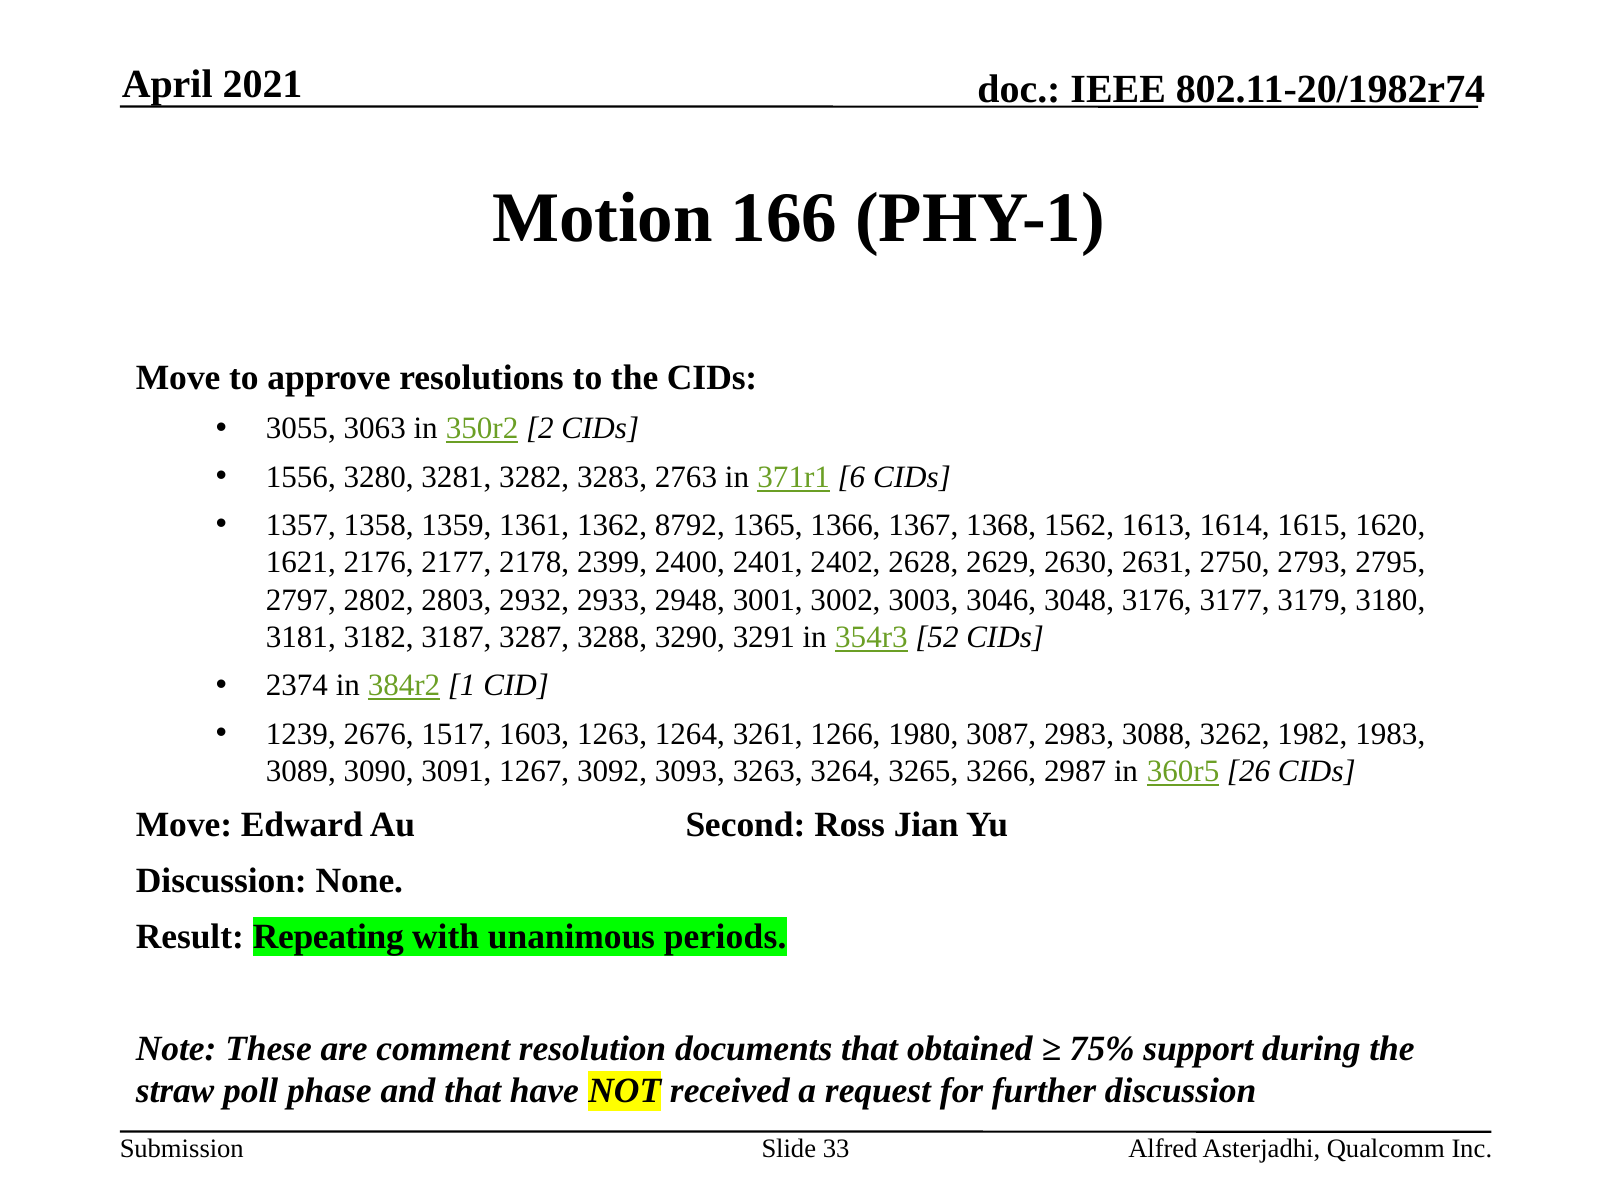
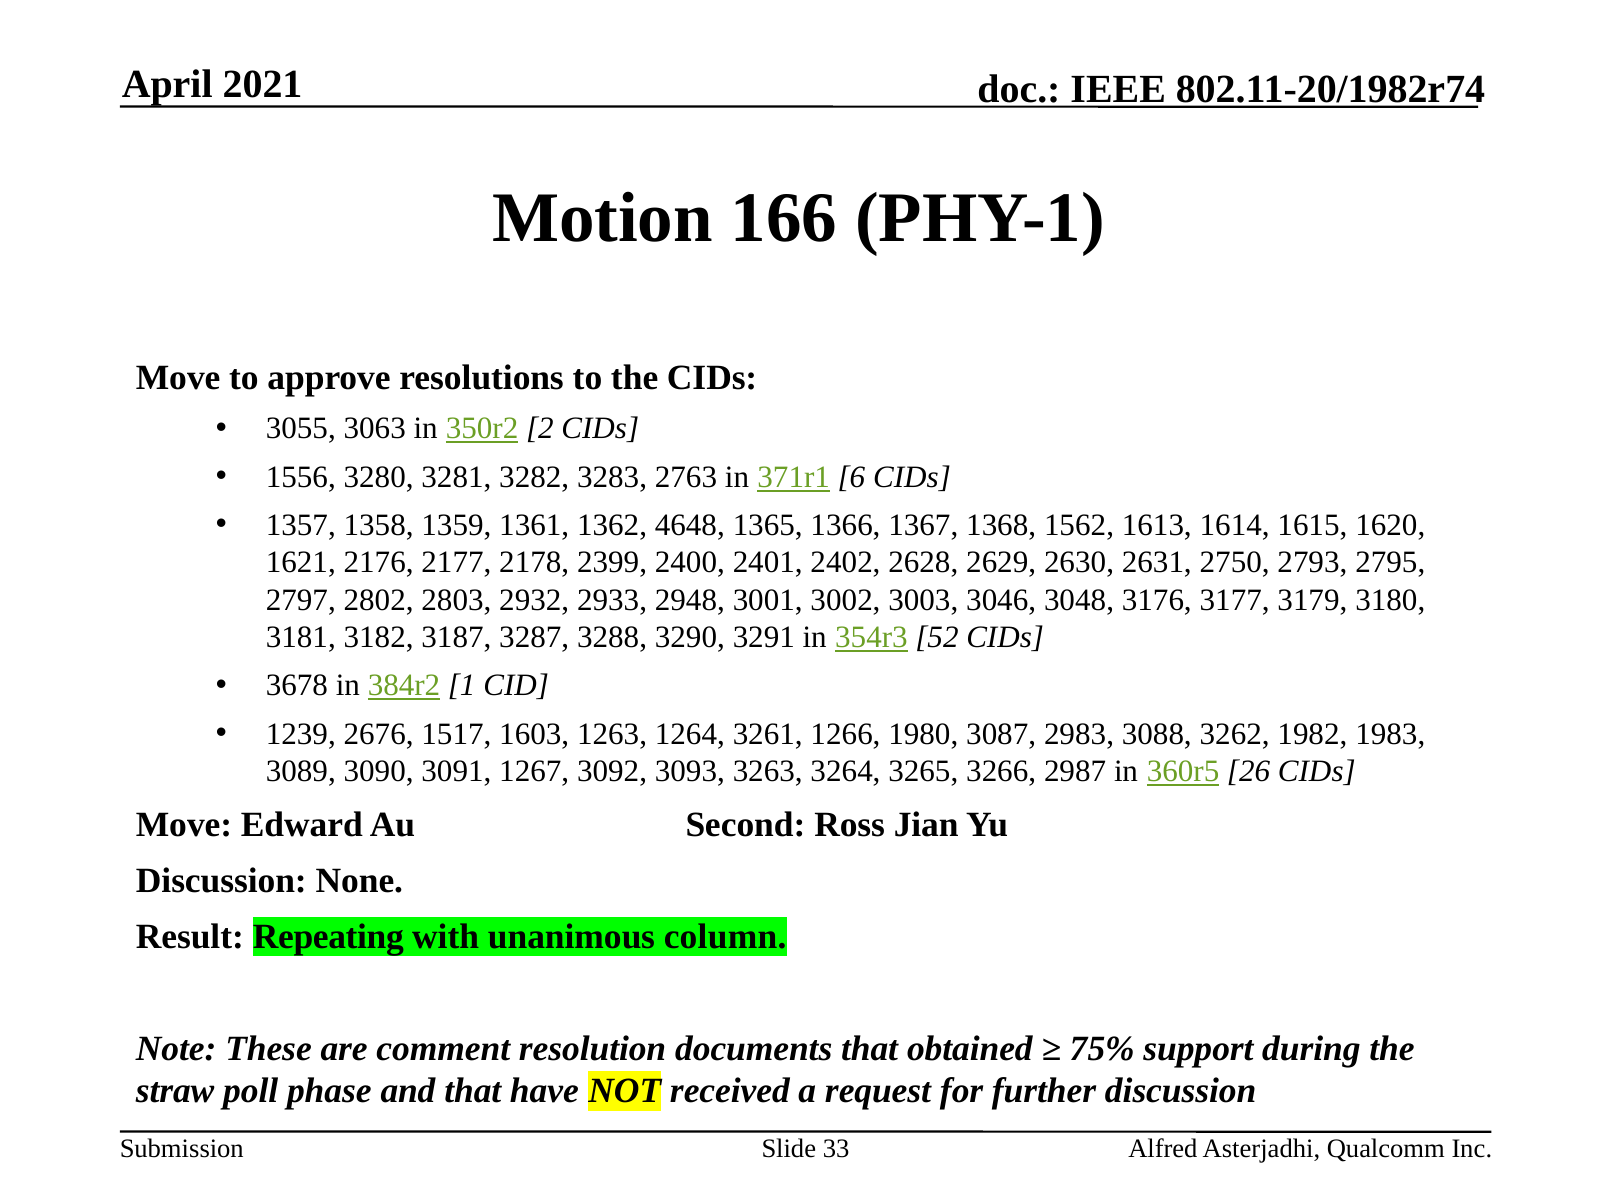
8792: 8792 -> 4648 (690, 526)
2374: 2374 -> 3678 (297, 686)
periods: periods -> column (725, 937)
